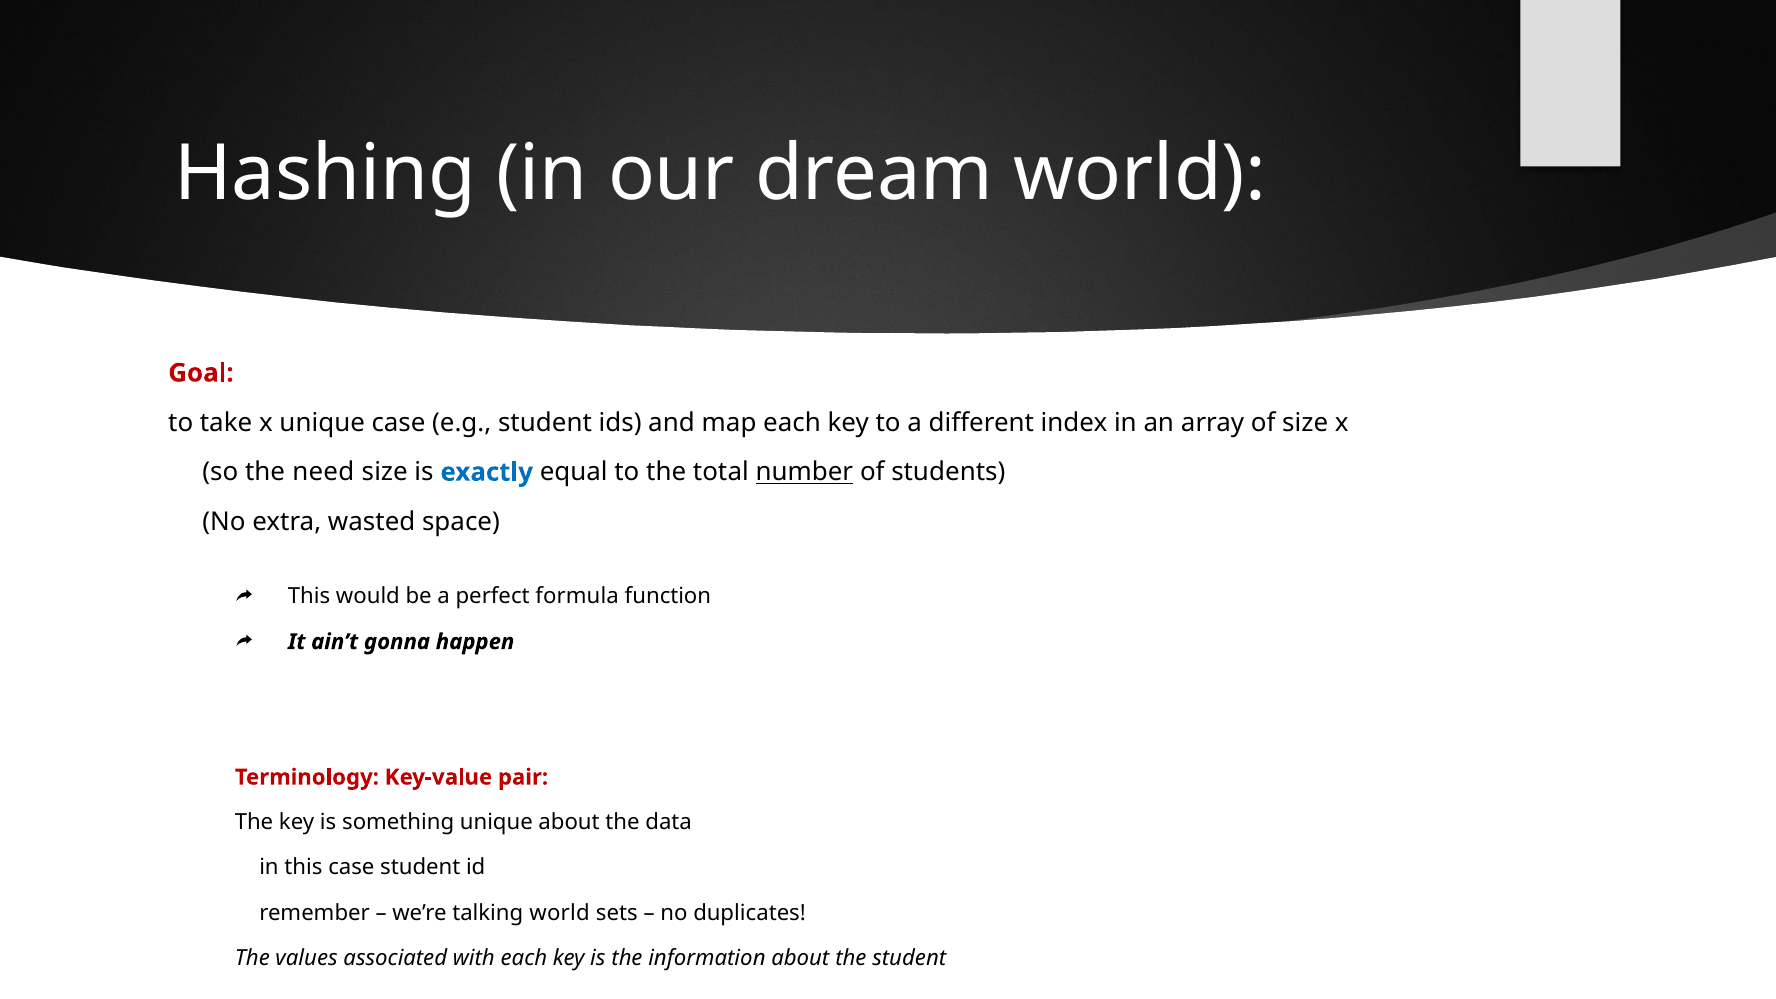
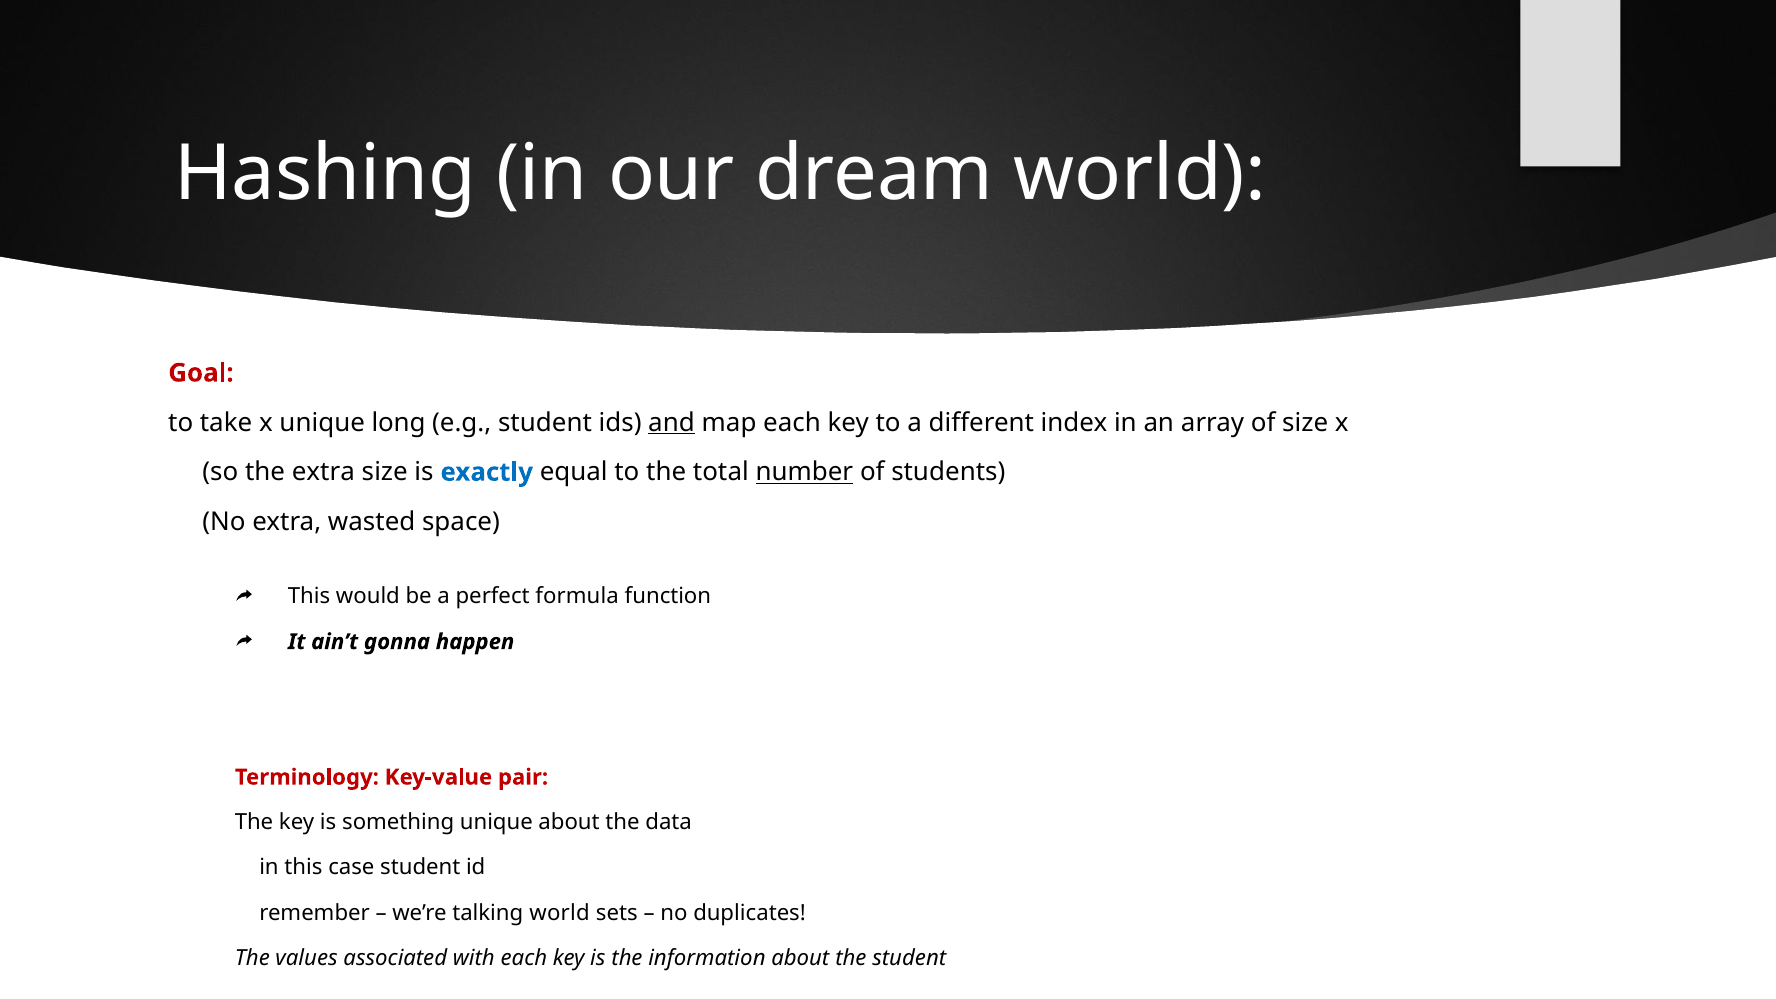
unique case: case -> long (399, 423)
and underline: none -> present (671, 423)
the need: need -> extra (323, 472)
